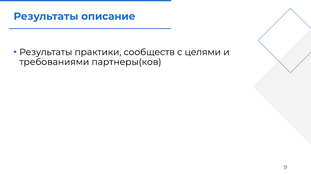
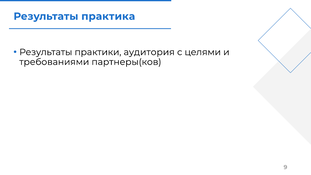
описание: описание -> практика (108, 16)
сообществ: сообществ -> аудитория (149, 52)
